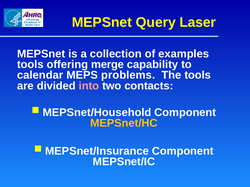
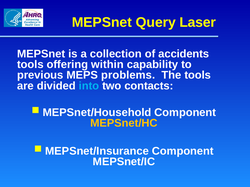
examples: examples -> accidents (184, 54)
merge: merge -> within (107, 65)
calendar: calendar -> previous (40, 75)
into colour: pink -> light blue (89, 86)
